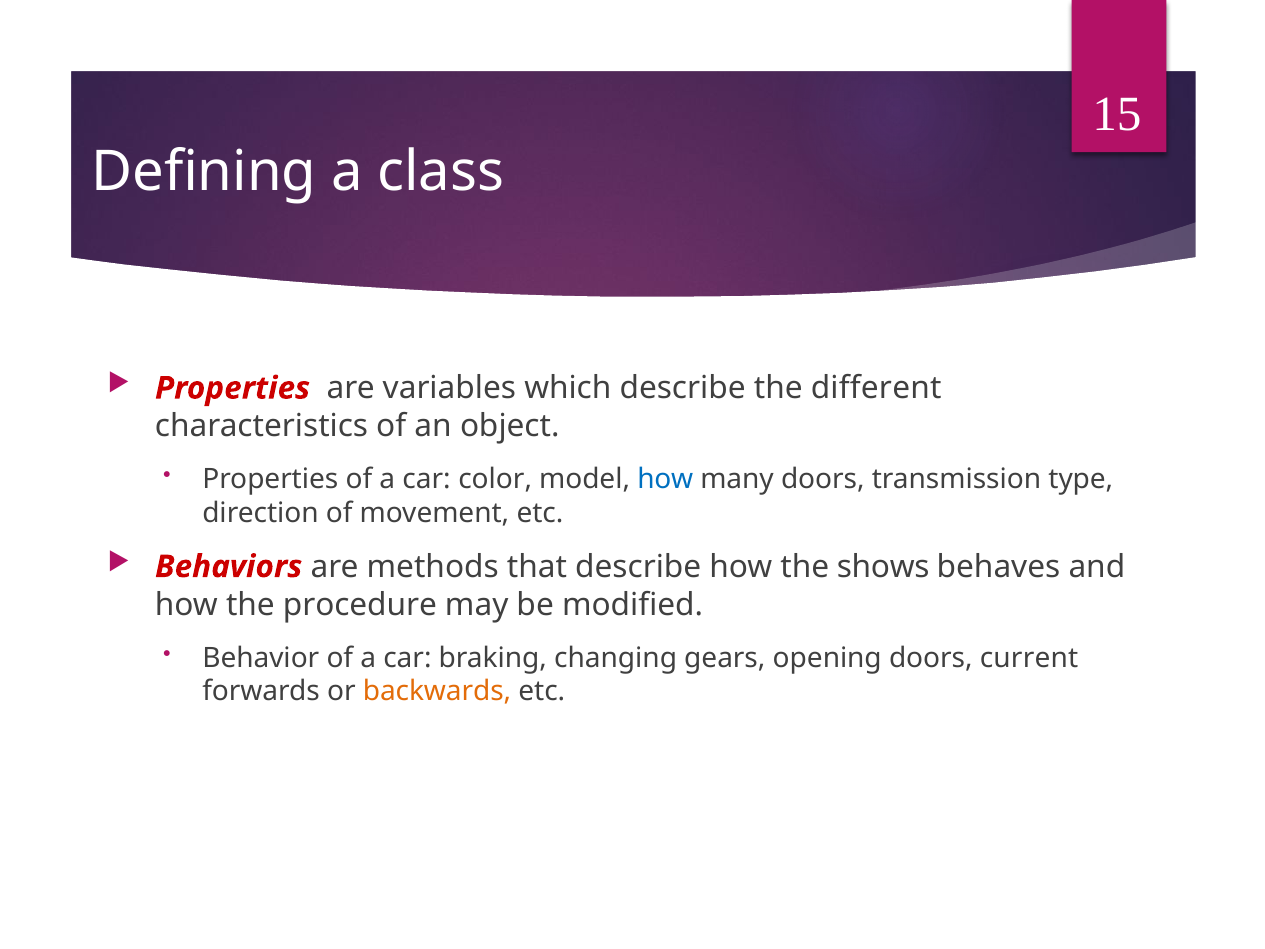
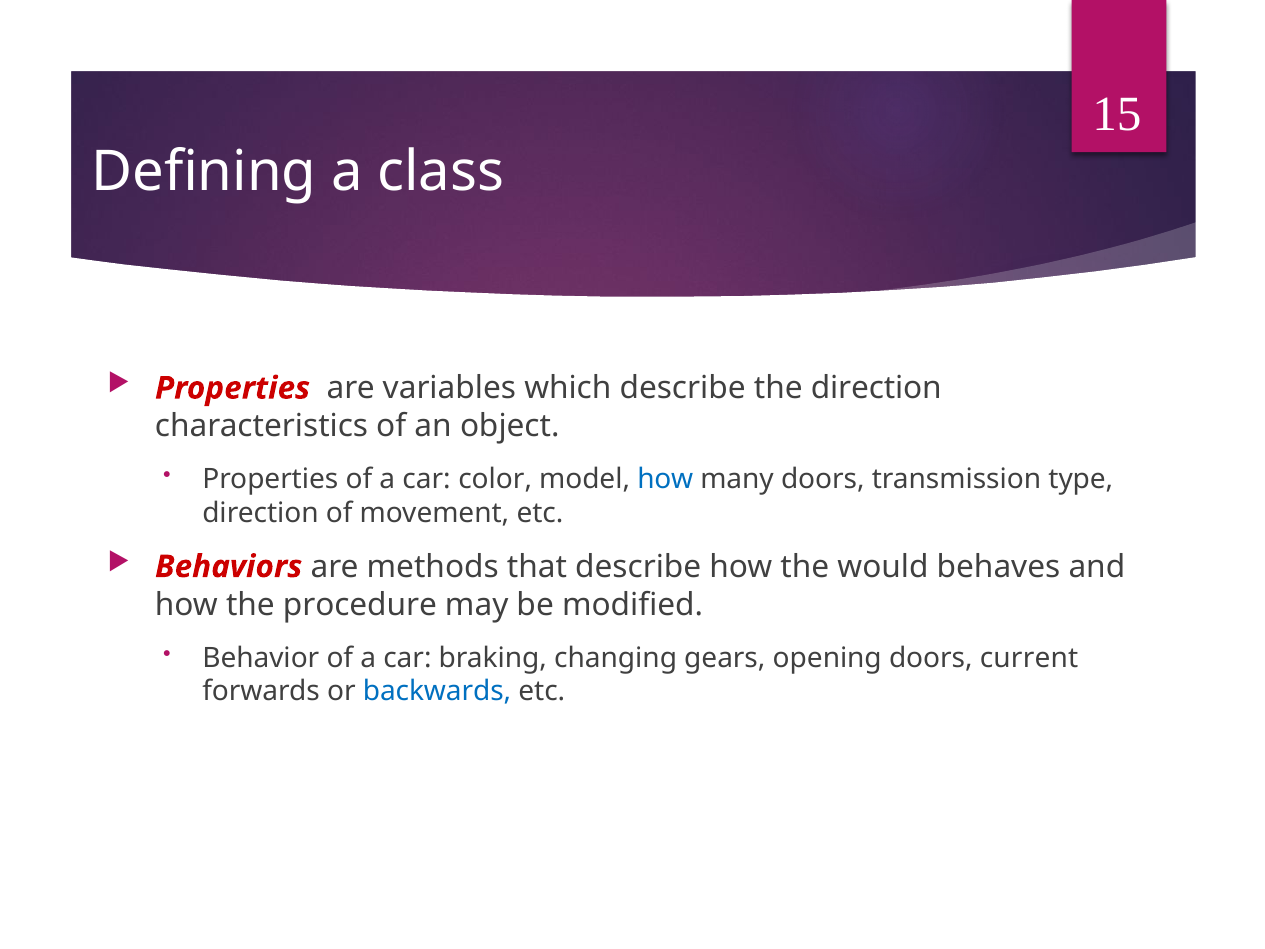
the different: different -> direction (876, 388)
shows: shows -> would (883, 567)
backwards colour: orange -> blue (437, 691)
